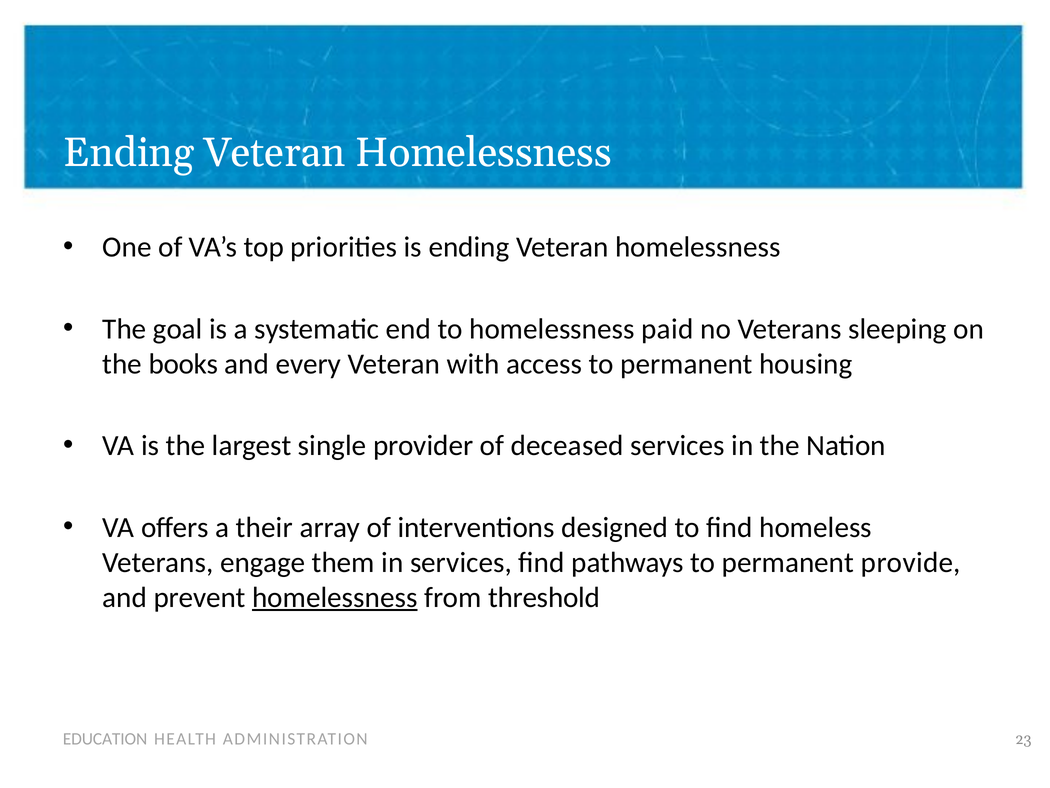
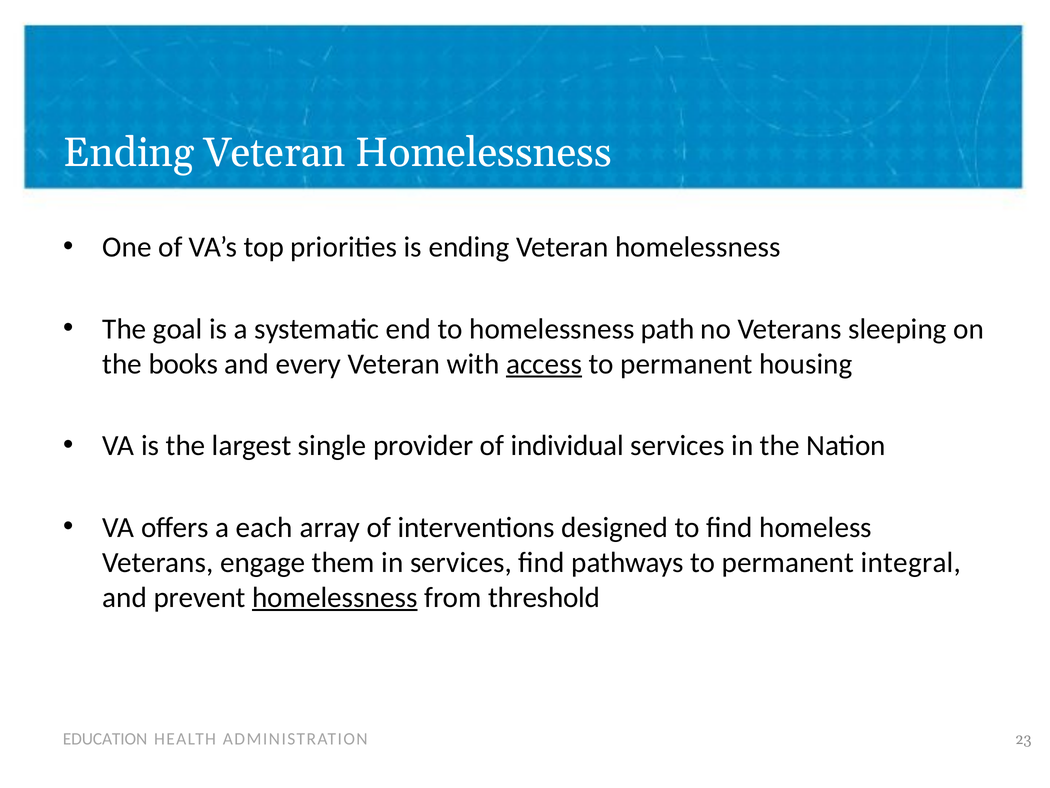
paid: paid -> path (668, 329)
access underline: none -> present (544, 364)
deceased: deceased -> individual (567, 445)
their: their -> each (264, 527)
provide: provide -> integral (911, 562)
